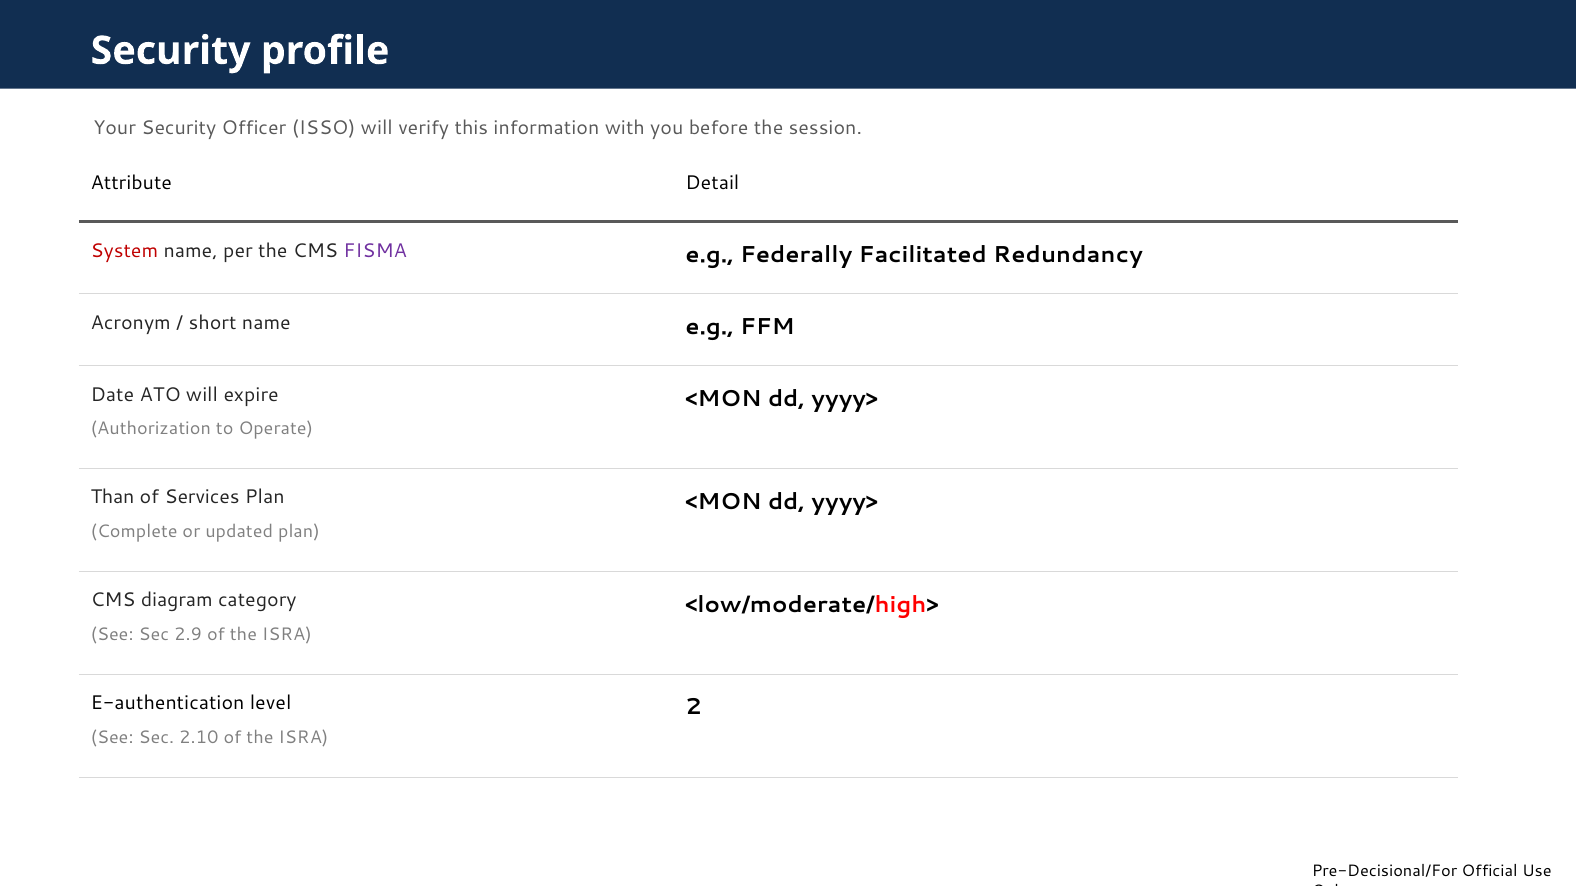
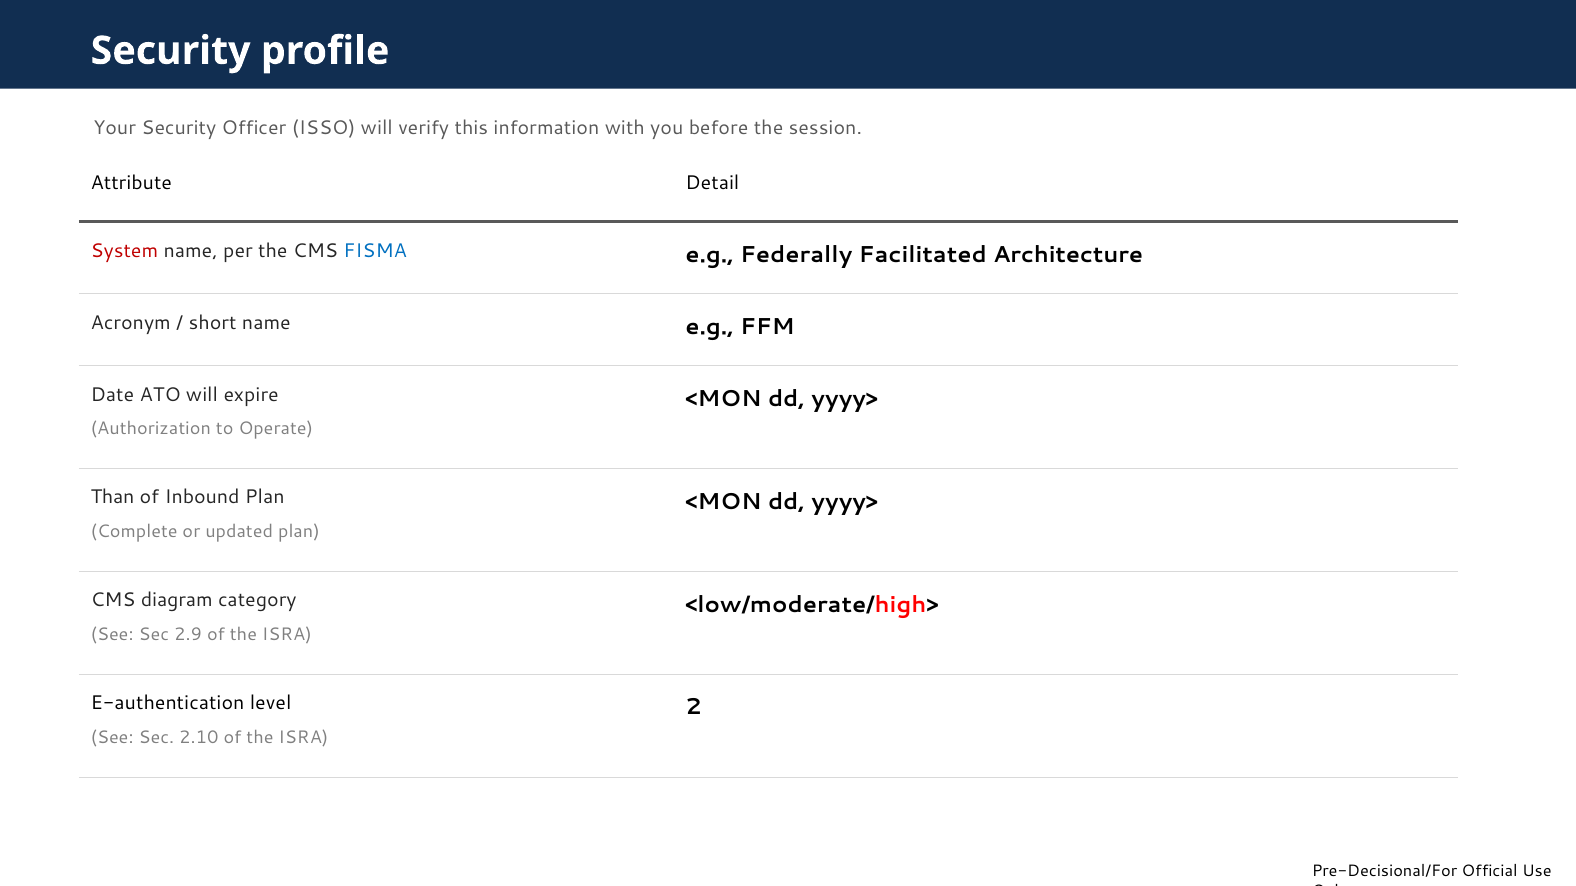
FISMA colour: purple -> blue (375, 251)
Redundancy: Redundancy -> Architecture (1068, 255)
Services: Services -> Inbound (202, 498)
